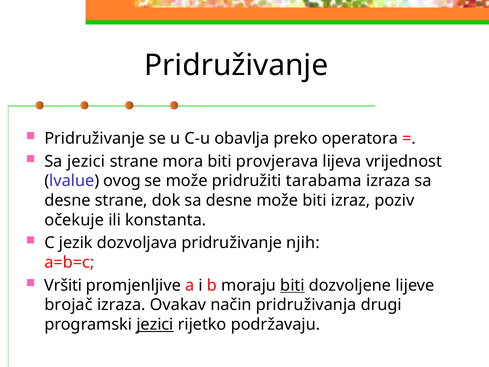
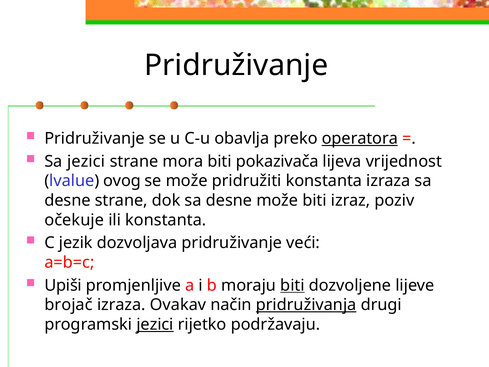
operatora underline: none -> present (360, 138)
provjerava: provjerava -> pokazivača (277, 161)
pridružiti tarabama: tarabama -> konstanta (324, 181)
njih: njih -> veći (303, 243)
Vršiti: Vršiti -> Upiši (63, 285)
pridruživanja underline: none -> present (306, 305)
